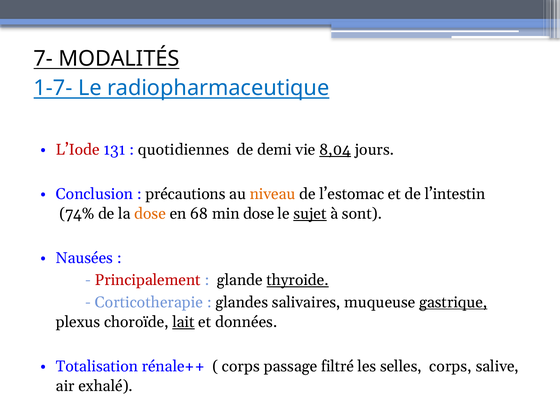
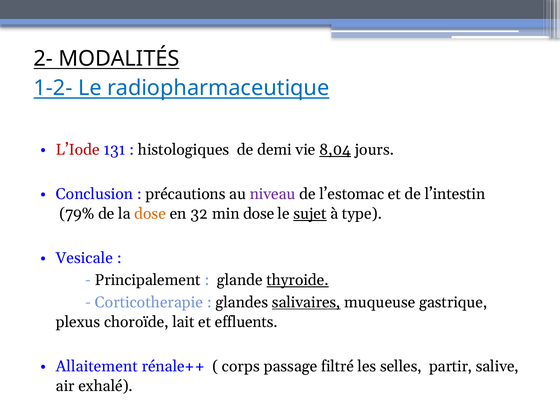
7-: 7- -> 2- (43, 58)
1-7-: 1-7- -> 1-2- (53, 88)
quotidiennes: quotidiennes -> histologiques (184, 150)
niveau colour: orange -> purple (273, 194)
74%: 74% -> 79% (77, 214)
68: 68 -> 32 (199, 214)
sont: sont -> type (362, 214)
Nausées: Nausées -> Vesicale (84, 258)
Principalement colour: red -> black (148, 280)
salivaires underline: none -> present (306, 302)
gastrique underline: present -> none (453, 302)
lait underline: present -> none (183, 322)
données: données -> effluents (246, 322)
Totalisation: Totalisation -> Allaitement (97, 366)
selles corps: corps -> partir (451, 366)
